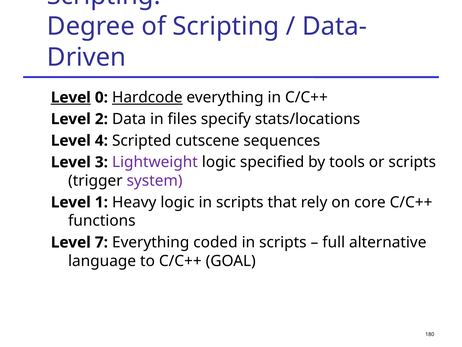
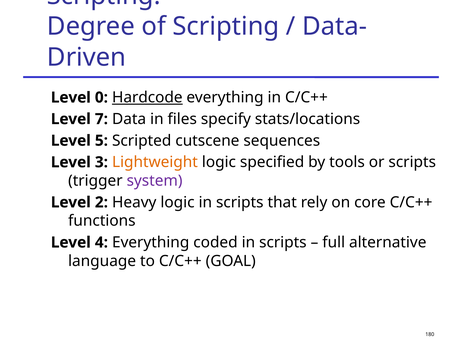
Level underline: present -> none (71, 97)
2: 2 -> 7 (101, 119)
4: 4 -> 5 (101, 140)
Lightweight colour: purple -> orange (155, 162)
1: 1 -> 2 (101, 202)
7: 7 -> 4 (101, 242)
